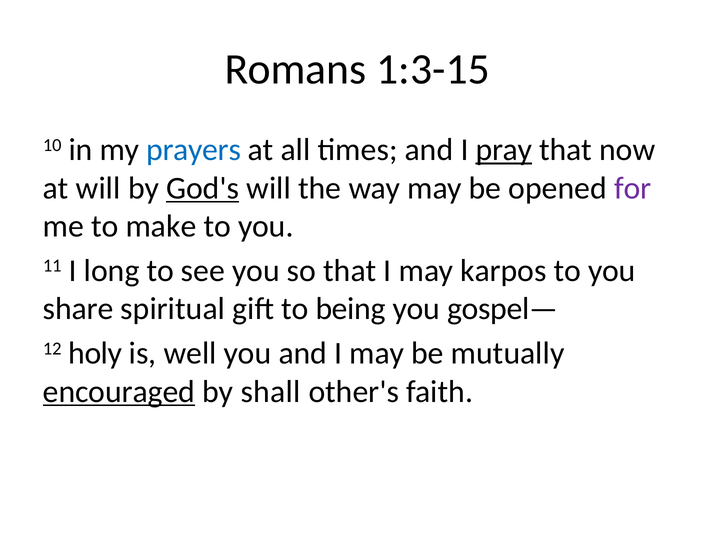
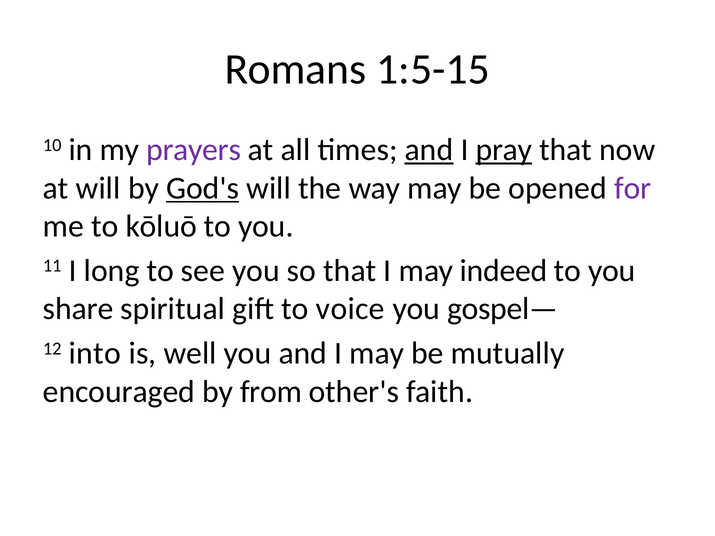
1:3-15: 1:3-15 -> 1:5-15 (433, 69)
prayers colour: blue -> purple (194, 150)
and underline: none -> present (429, 150)
make: make -> kōluō (161, 226)
karpos: karpos -> indeed (504, 271)
being: being -> voice (350, 309)
holy: holy -> into (95, 354)
encouraged underline: present -> none (119, 392)
shall: shall -> from (271, 392)
